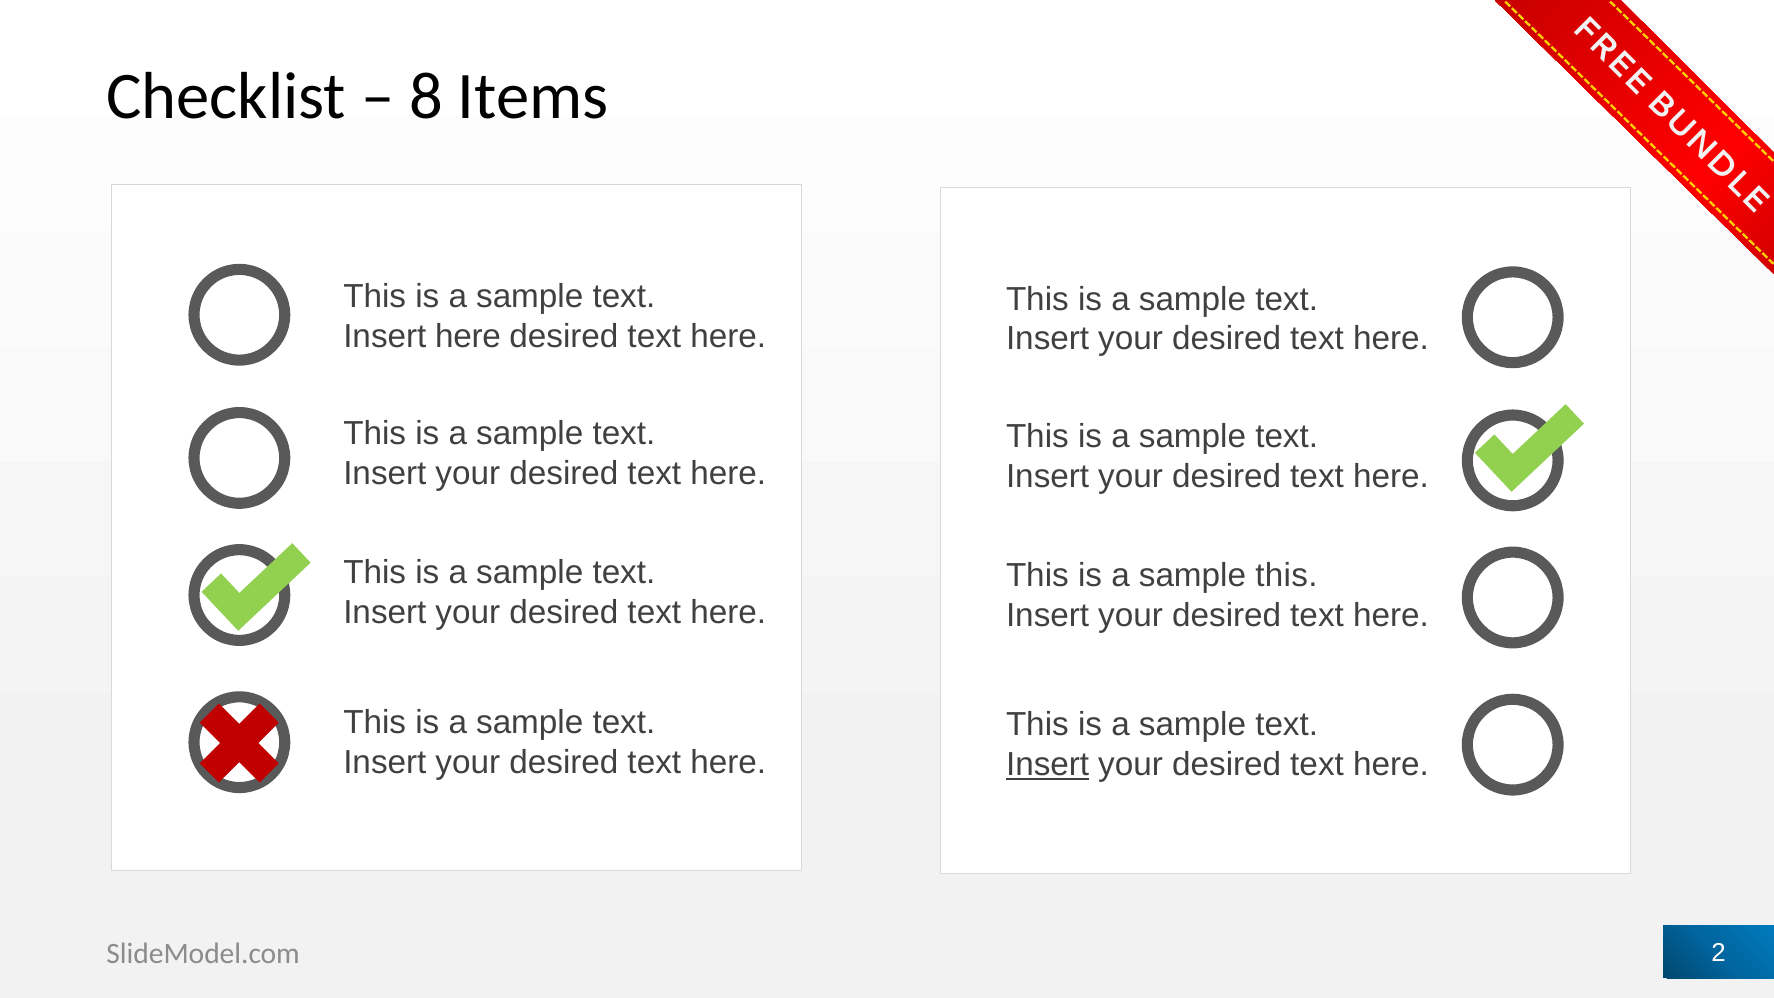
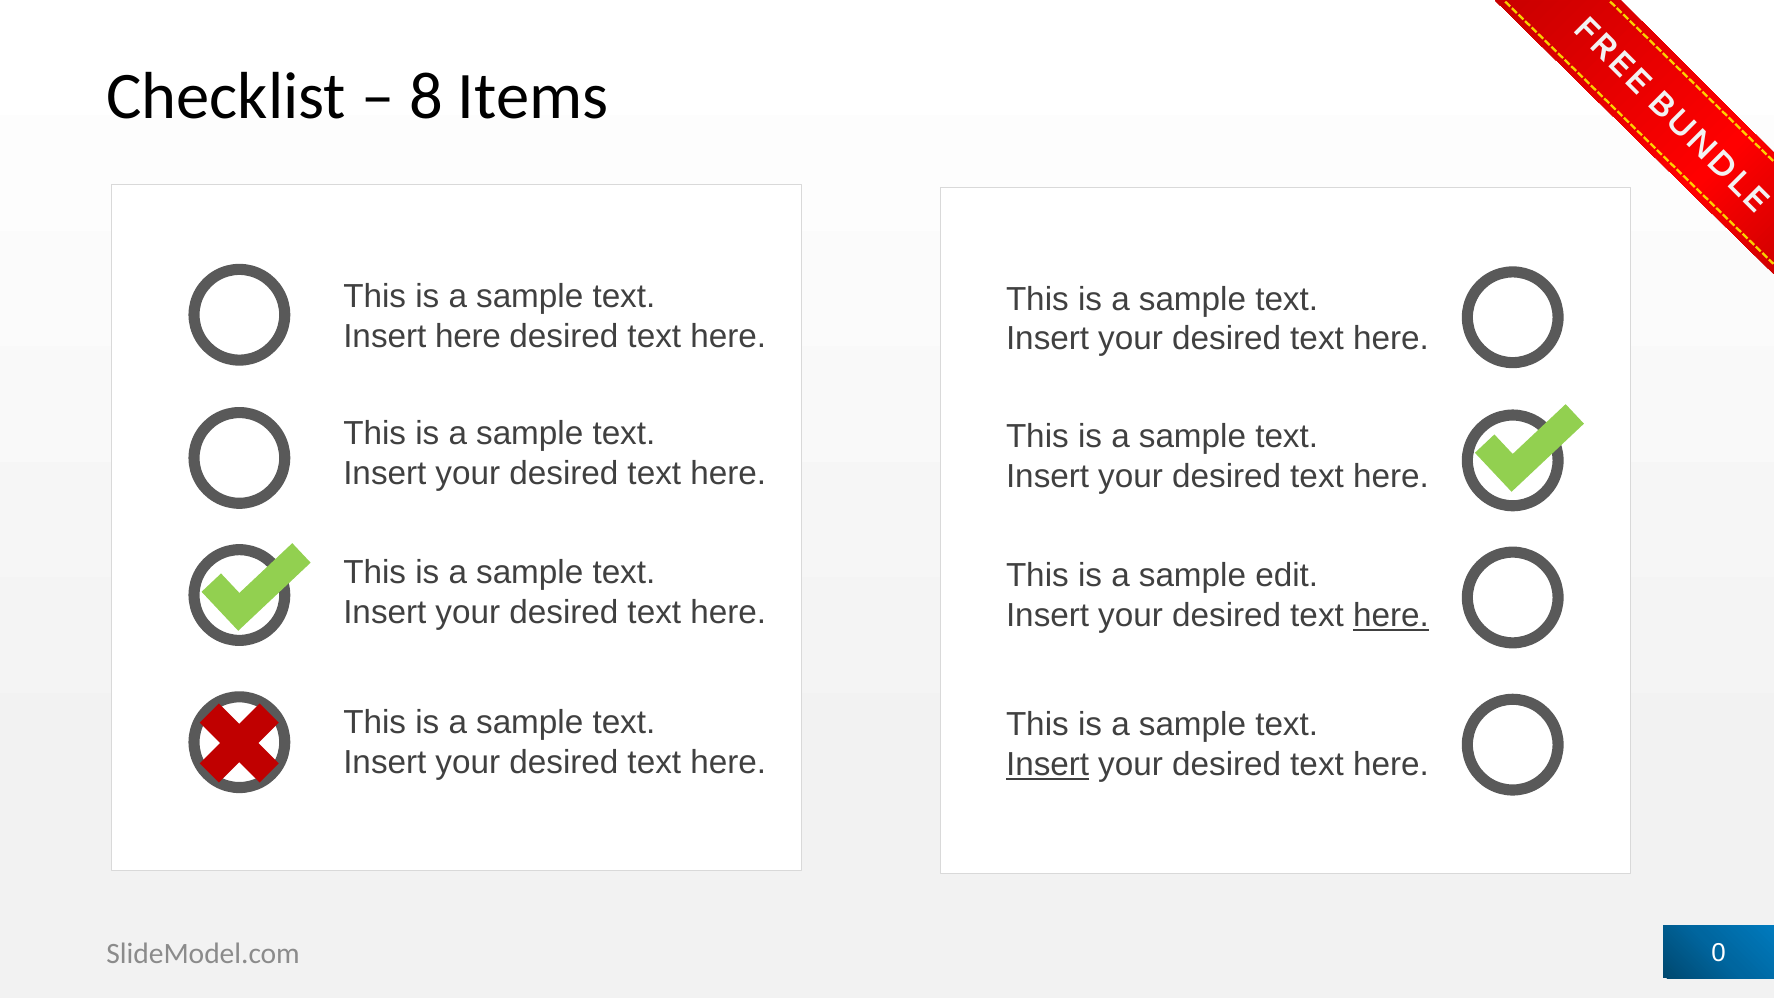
sample this: this -> edit (1287, 575)
here underline: none -> present (1391, 615)
2: 2 -> 0 (1719, 953)
